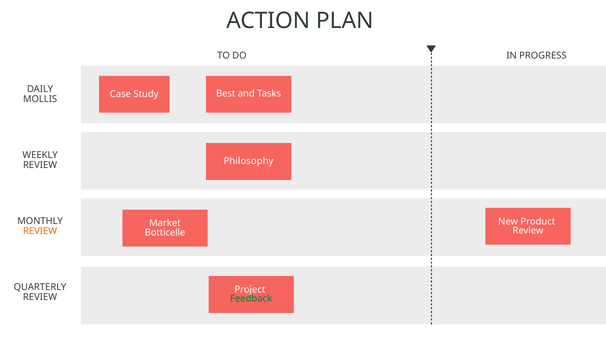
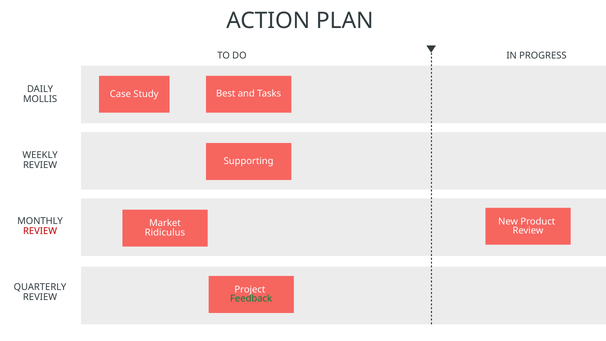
Philosophy: Philosophy -> Supporting (249, 161)
REVIEW colour: orange -> red (40, 231)
Botticelle: Botticelle -> Ridiculus (165, 232)
